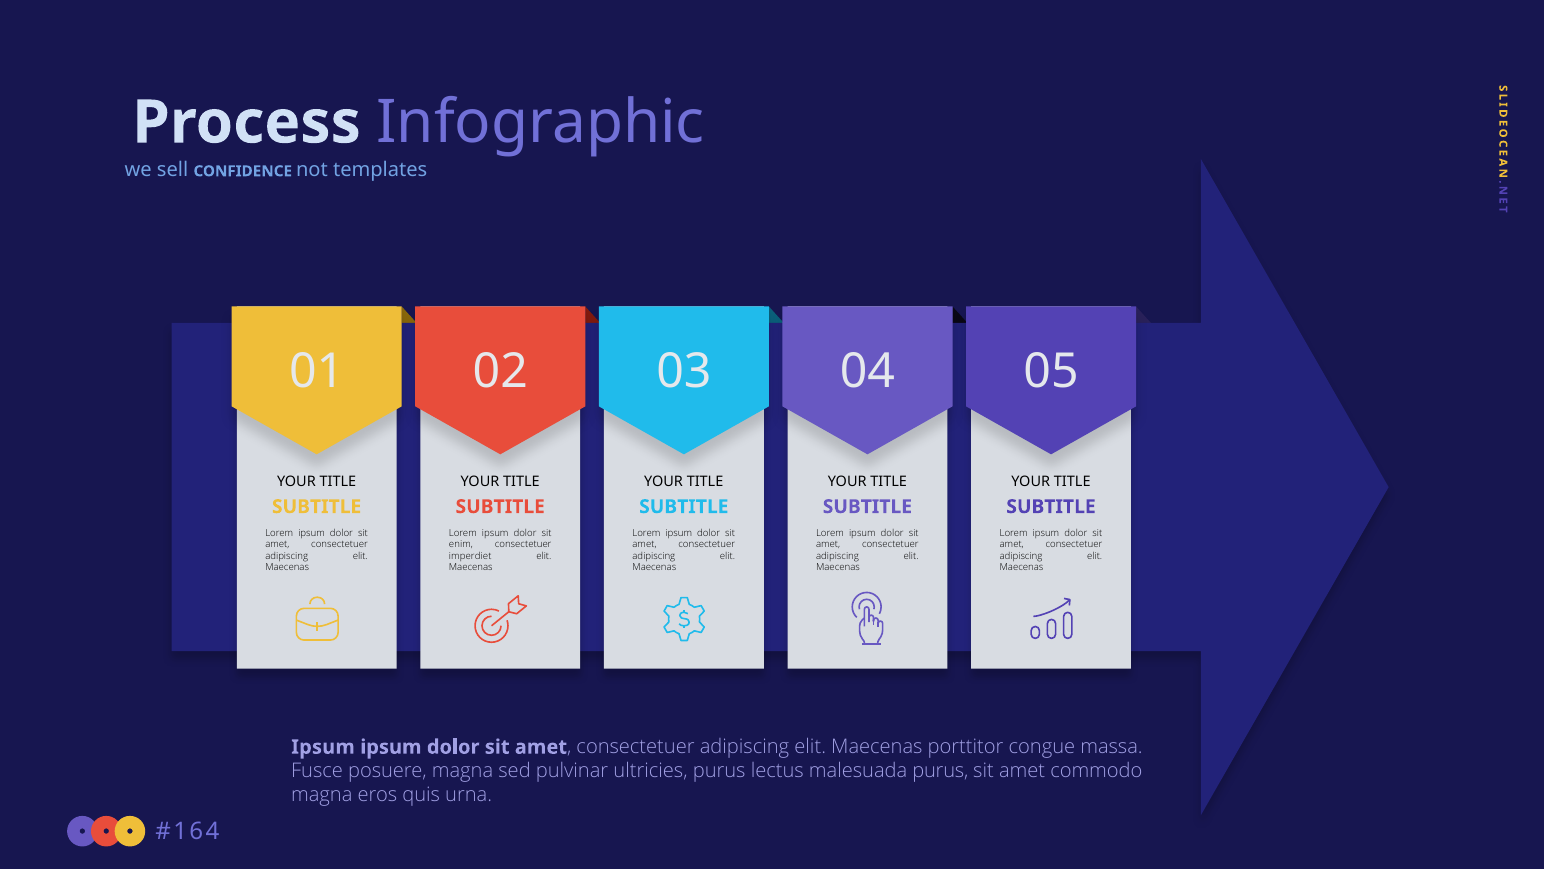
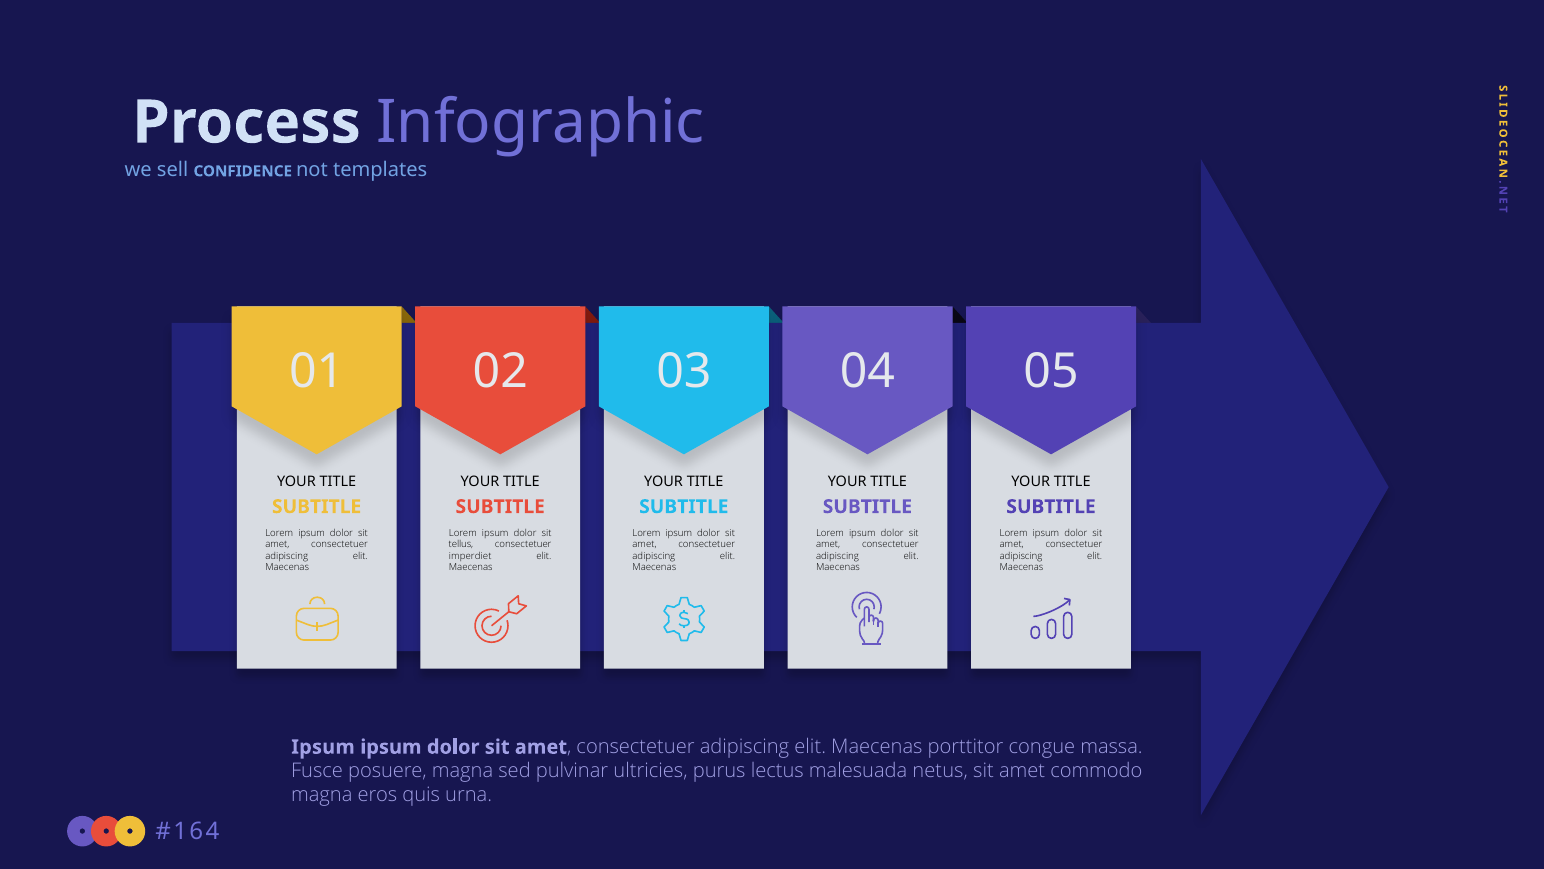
enim: enim -> tellus (461, 544)
malesuada purus: purus -> netus (940, 771)
